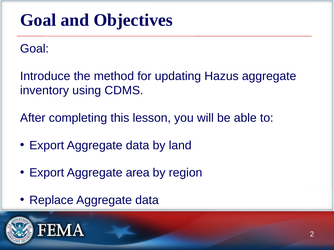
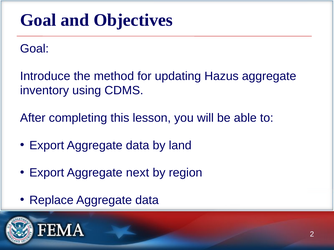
area: area -> next (138, 173)
